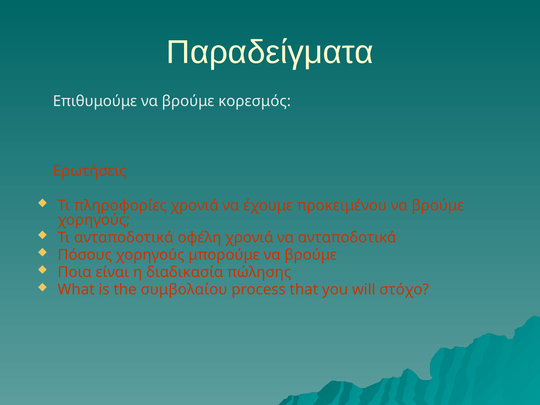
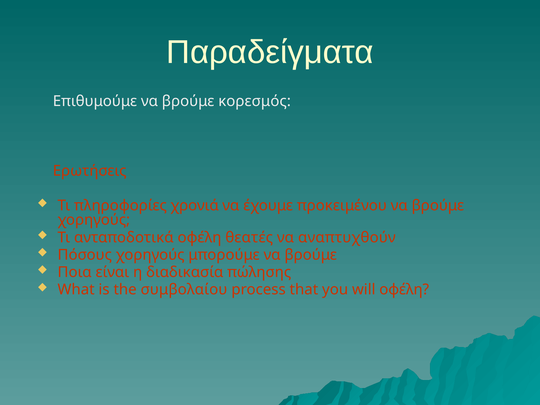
οφέλη χρονιά: χρονιά -> θεατές (249, 237)
να ανταποδοτικά: ανταποδοτικά -> αναπτυχθούν (347, 237)
will στόχο: στόχο -> οφέλη (404, 290)
